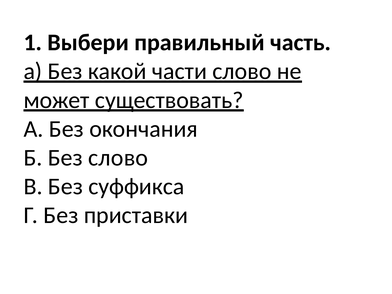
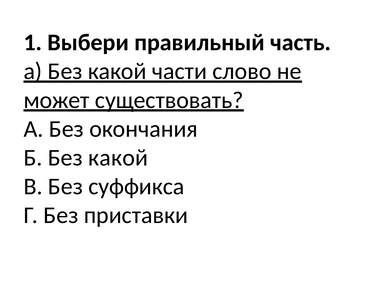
Б Без слово: слово -> какой (118, 158)
